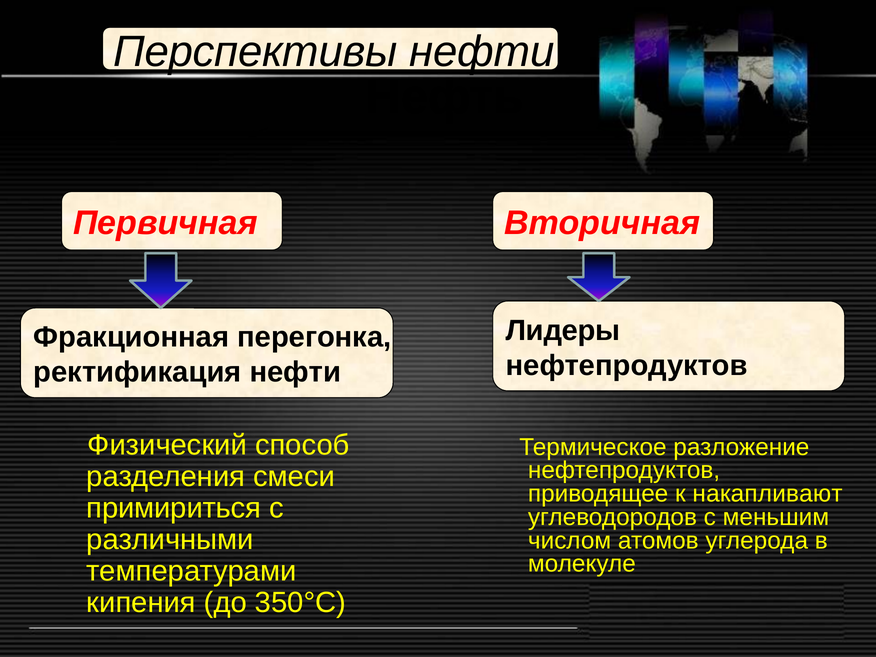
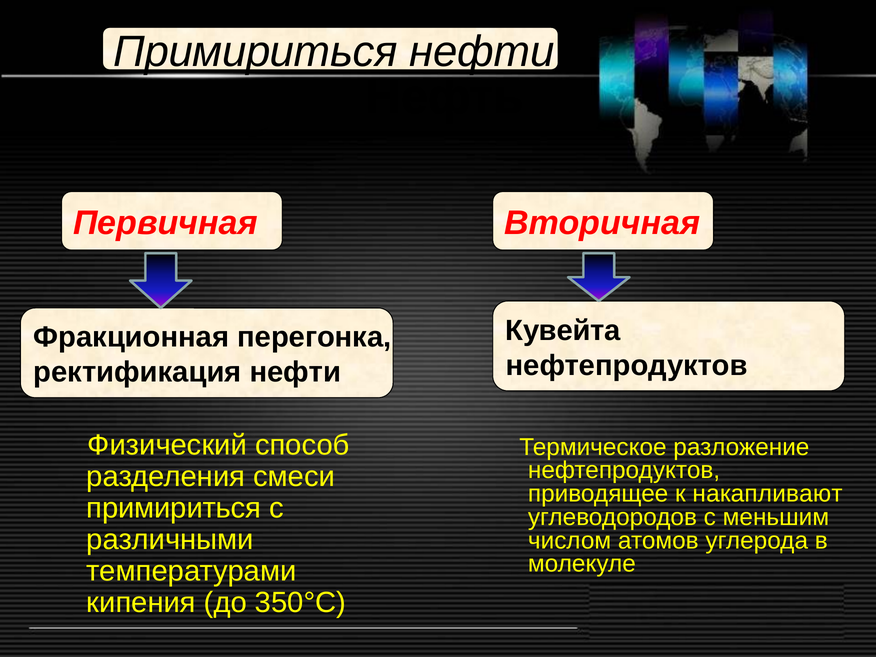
Перспективы: Перспективы -> Примириться (255, 52)
Лидеры: Лидеры -> Кувейта (563, 330)
